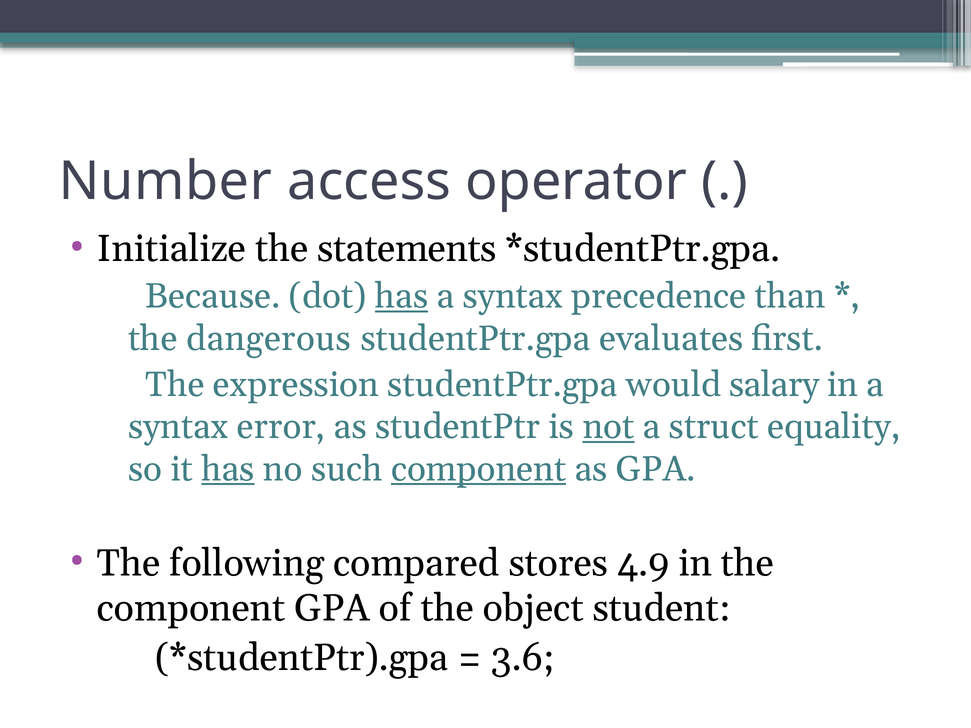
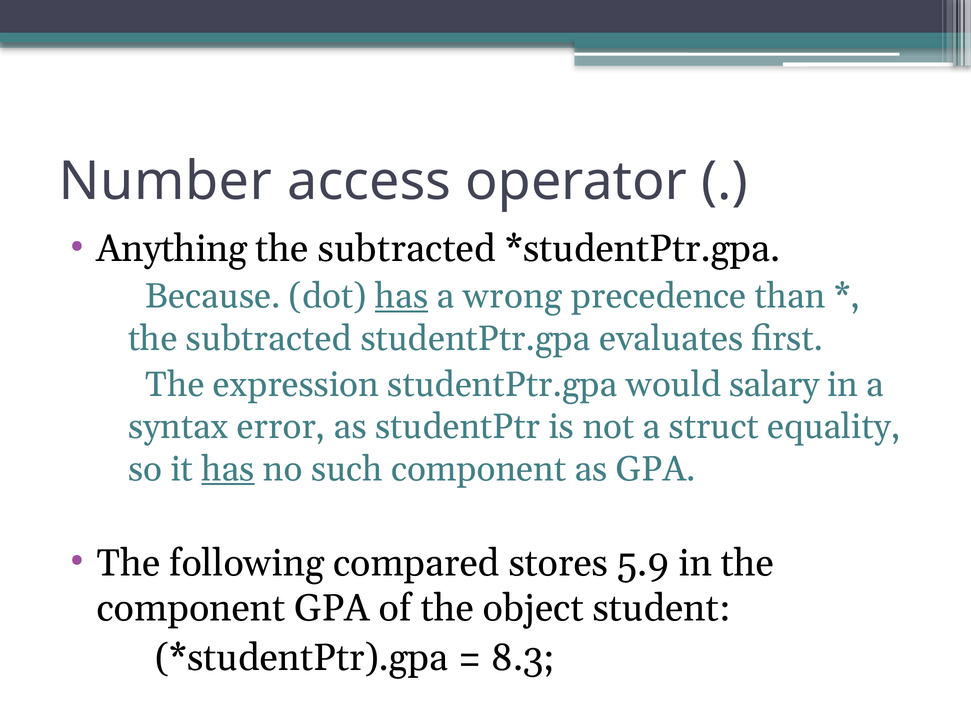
Initialize: Initialize -> Anything (172, 249)
statements: statements -> subtracted (407, 249)
syntax: syntax -> wrong (513, 296)
dangerous: dangerous -> subtracted (269, 339)
not underline: present -> none (609, 427)
component underline: present -> none (479, 469)
4.9: 4.9 -> 5.9 (643, 563)
3.6: 3.6 -> 8.3 (523, 658)
